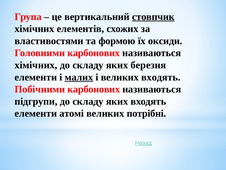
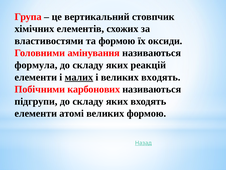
стовпчик underline: present -> none (153, 17)
Головними карбонових: карбонових -> амінування (94, 53)
хімічних: хімічних -> формула (36, 65)
березня: березня -> реакцій (148, 65)
великих потрібні: потрібні -> формою (146, 113)
